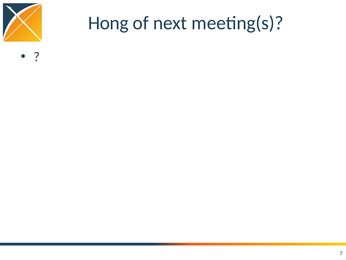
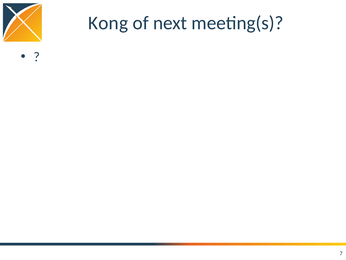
Hong: Hong -> Kong (108, 23)
